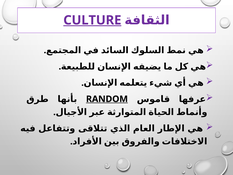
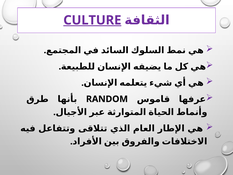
RANDOM underline: present -> none (107, 99)
